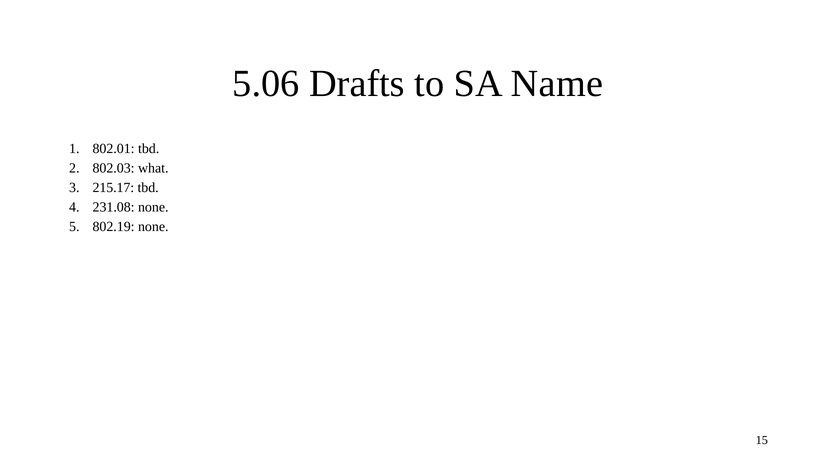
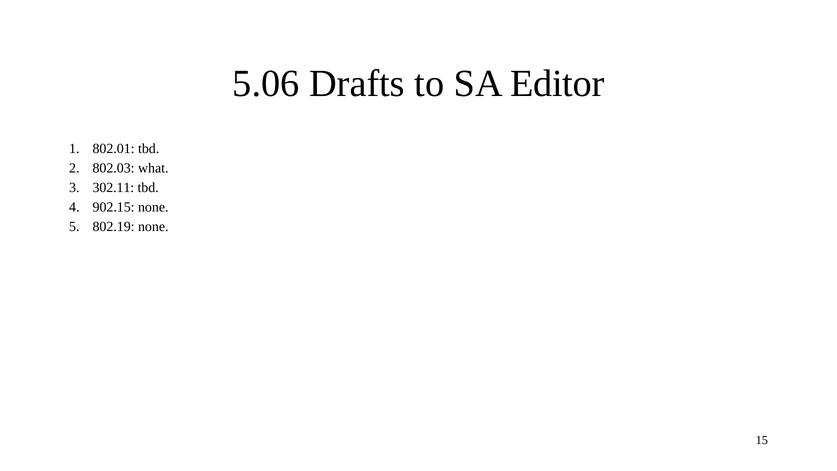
Name: Name -> Editor (557, 84)
215.17: 215.17 -> 302.11 (113, 188)
231.08: 231.08 -> 902.15 (114, 207)
